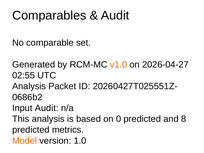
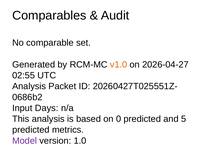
Input Audit: Audit -> Days (47, 108)
8: 8 -> 5 (184, 119)
Model colour: orange -> purple (25, 141)
